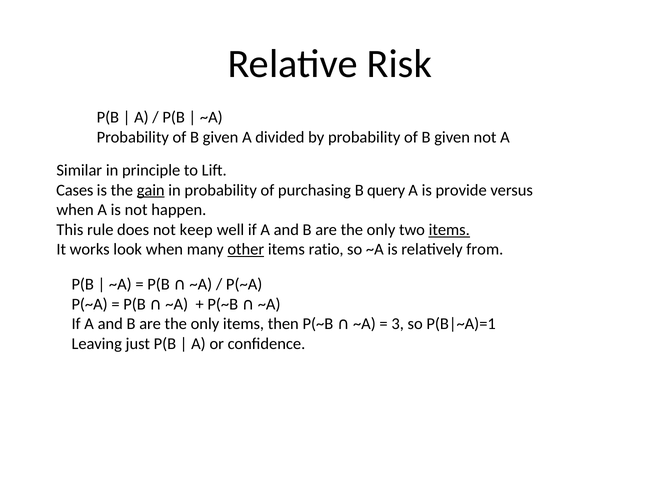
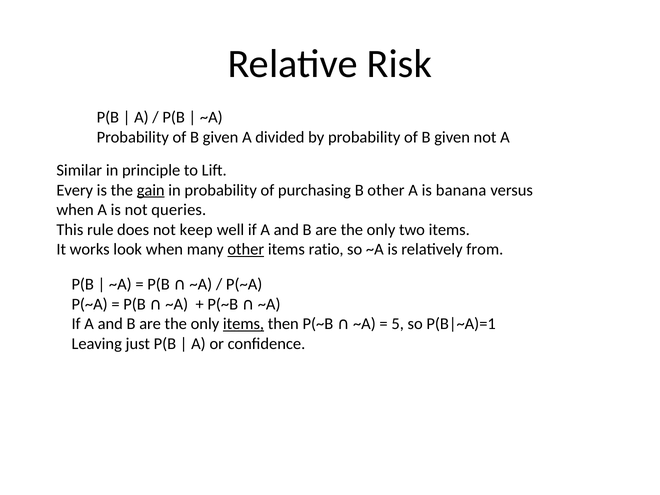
Cases: Cases -> Every (75, 190)
B query: query -> other (386, 190)
provide: provide -> banana (461, 190)
happen: happen -> queries (179, 210)
items underline: present -> none (449, 230)
items underline: none -> present (244, 324)
3: 3 -> 5 (398, 324)
